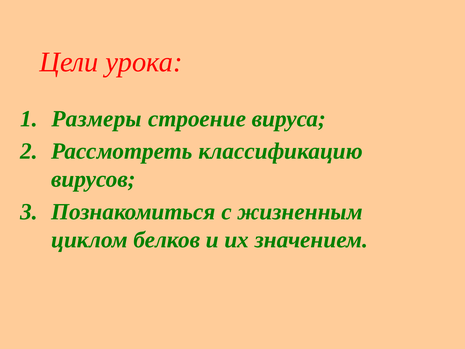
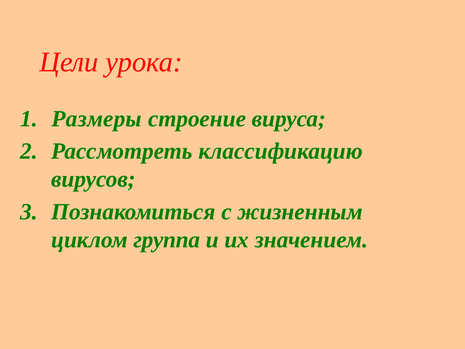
белков: белков -> группа (167, 240)
